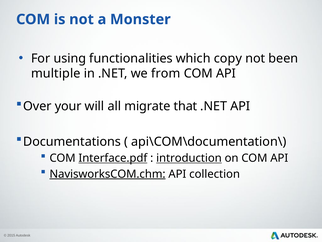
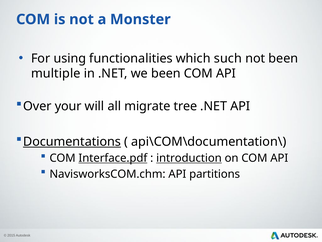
copy: copy -> such (228, 58)
we from: from -> been (166, 73)
that: that -> tree (185, 106)
Documentations underline: none -> present (72, 141)
NavisworksCOM.chm underline: present -> none (108, 174)
collection: collection -> partitions (215, 174)
